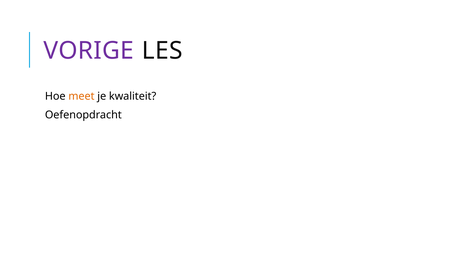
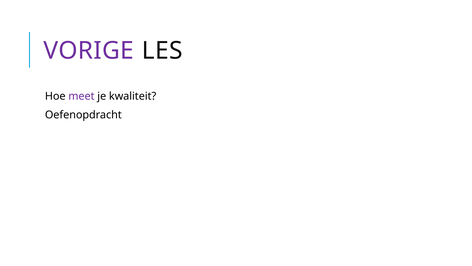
meet colour: orange -> purple (81, 96)
